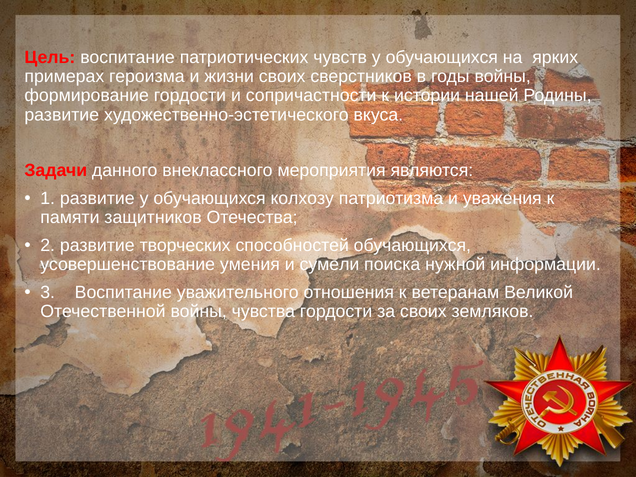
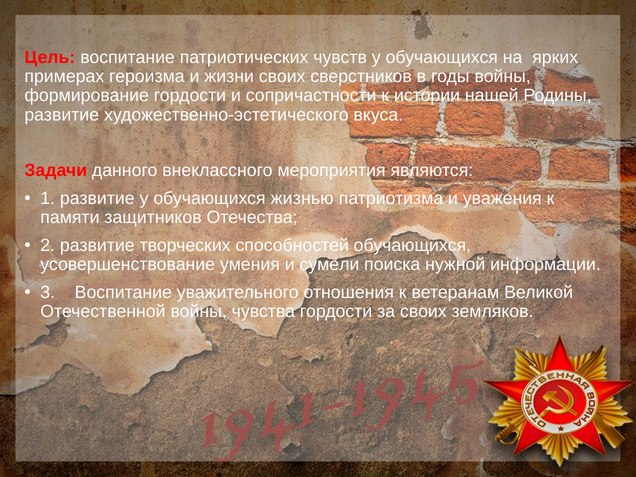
колхозу: колхозу -> жизнью (302, 198)
